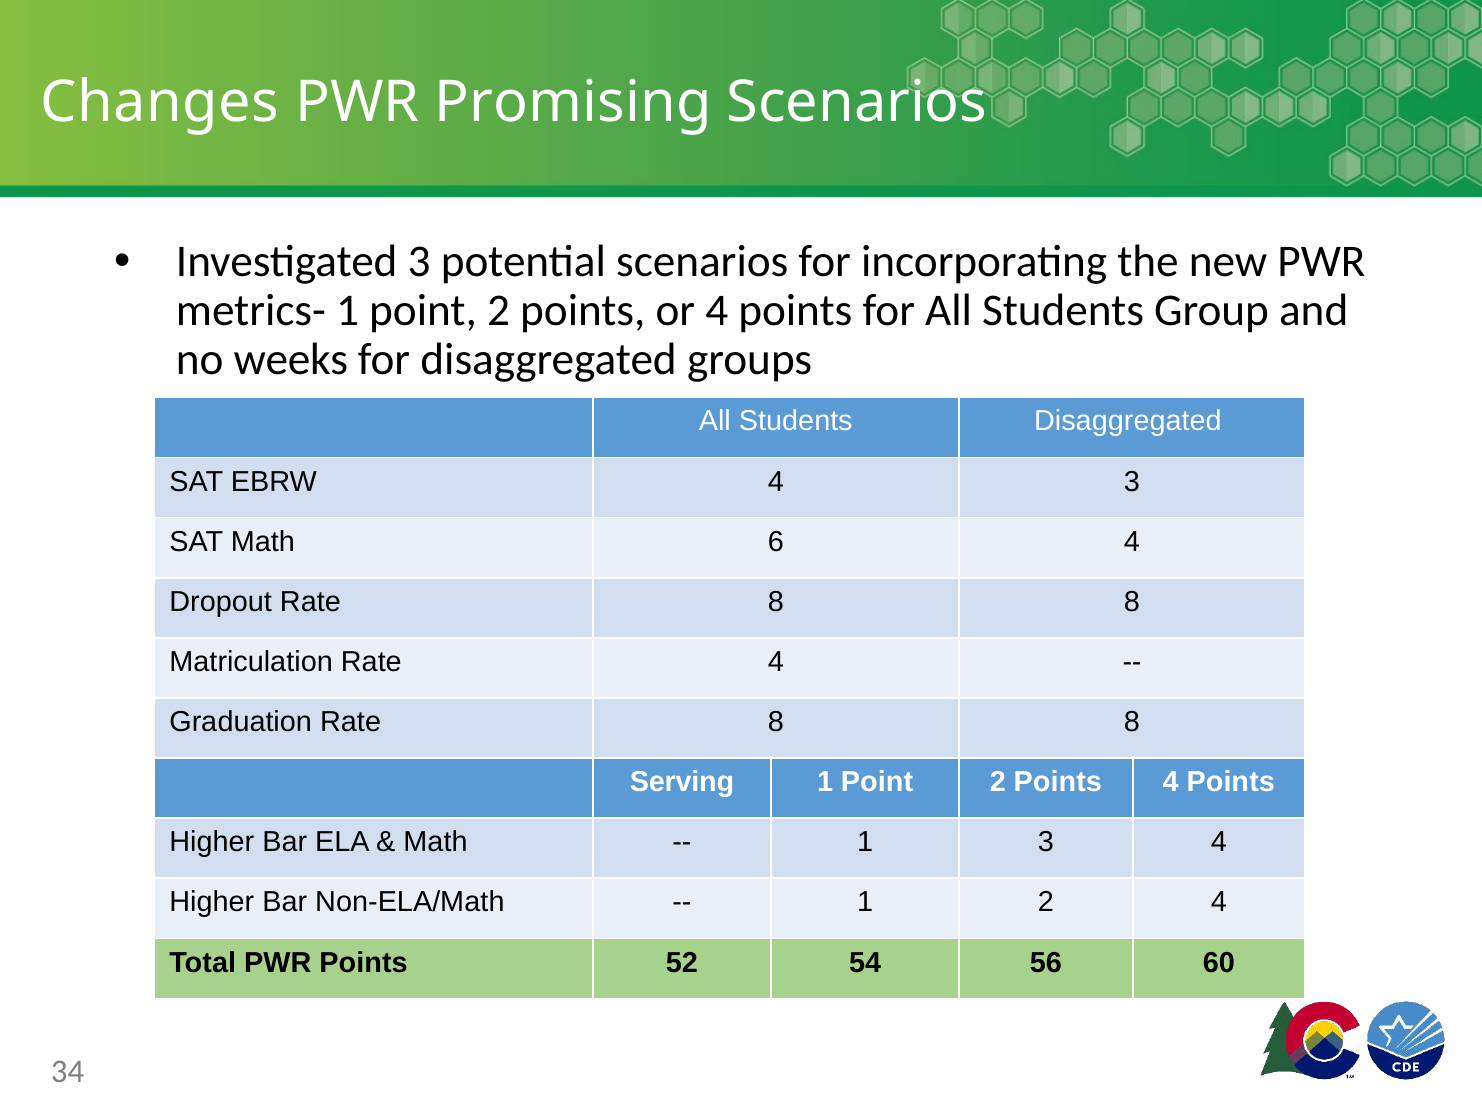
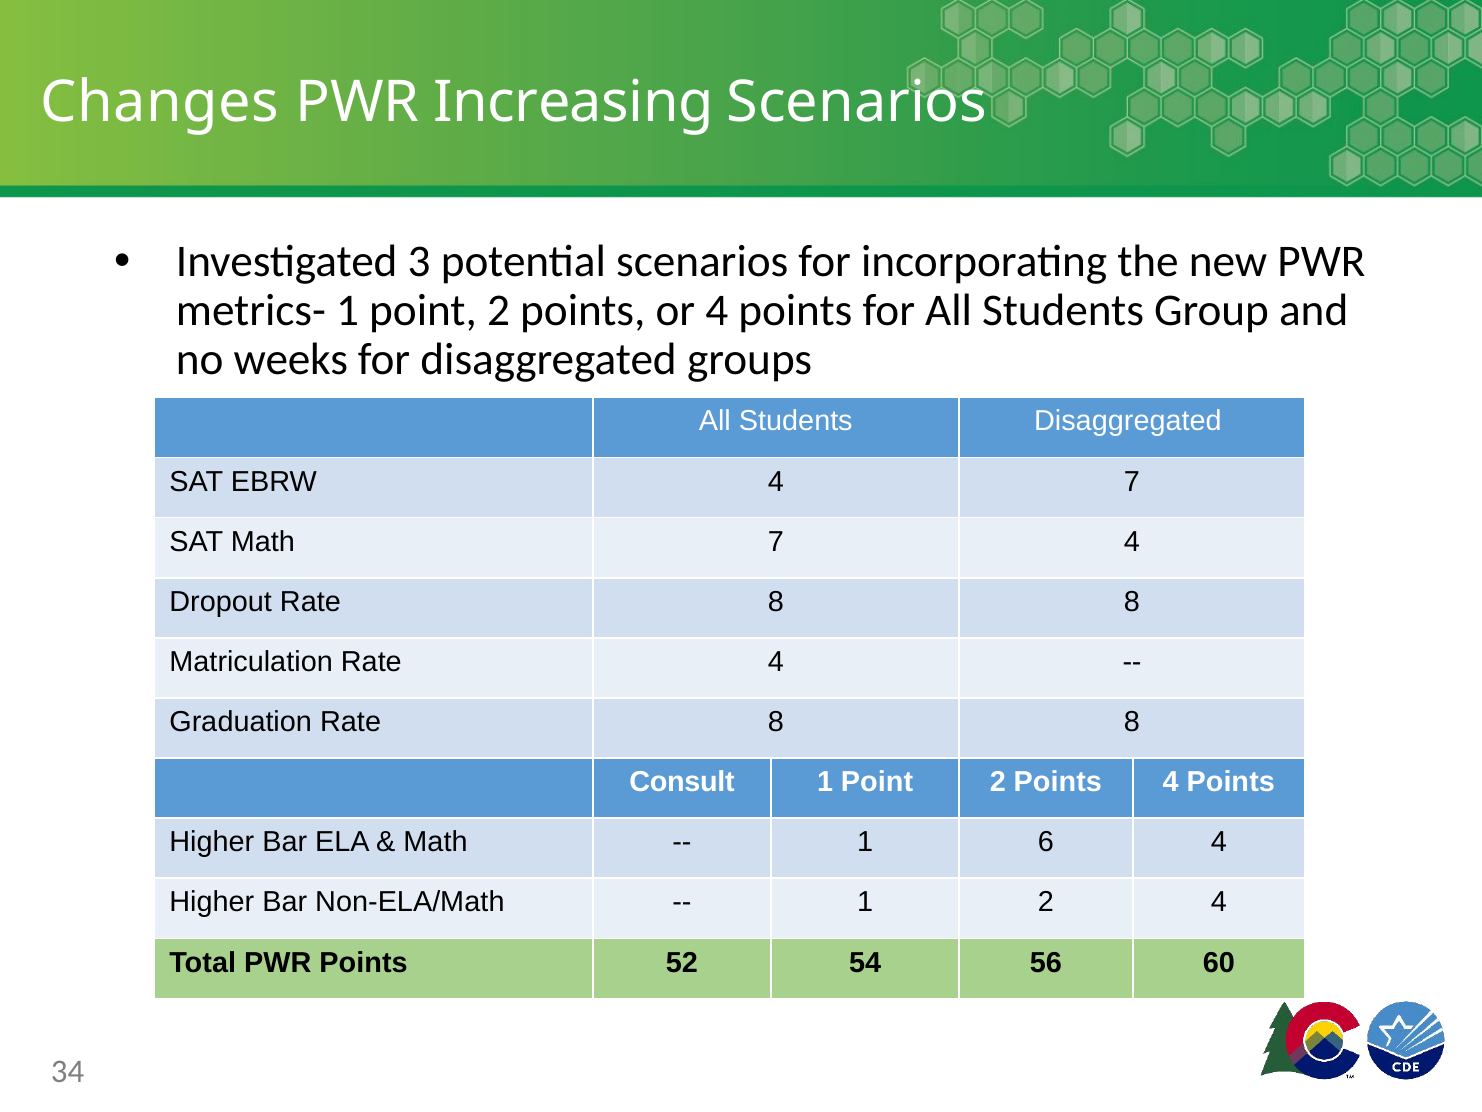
Promising: Promising -> Increasing (574, 102)
4 3: 3 -> 7 (1132, 481)
Math 6: 6 -> 7 (776, 541)
Serving: Serving -> Consult (682, 782)
1 3: 3 -> 6 (1046, 842)
